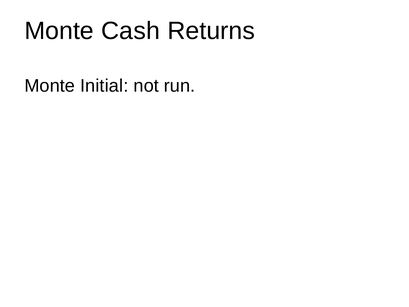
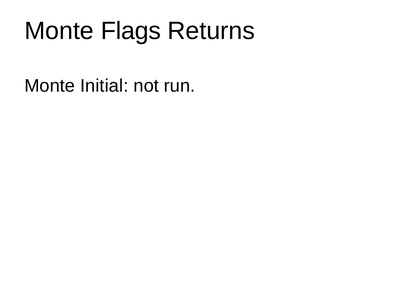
Cash: Cash -> Flags (131, 31)
